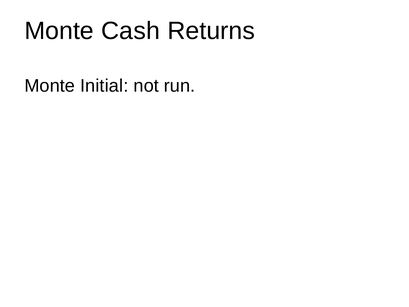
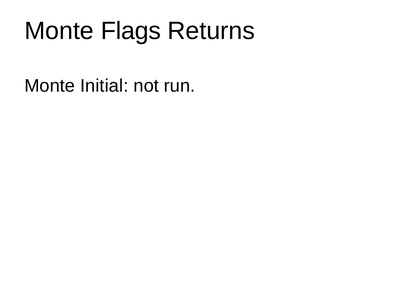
Cash: Cash -> Flags (131, 31)
